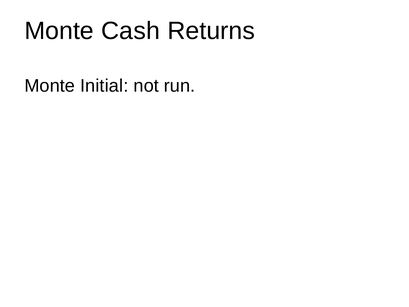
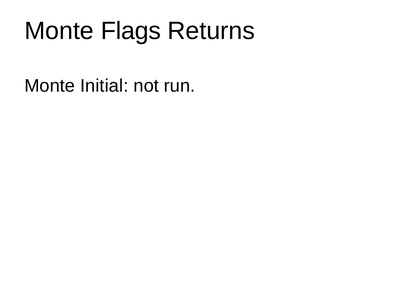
Cash: Cash -> Flags (131, 31)
